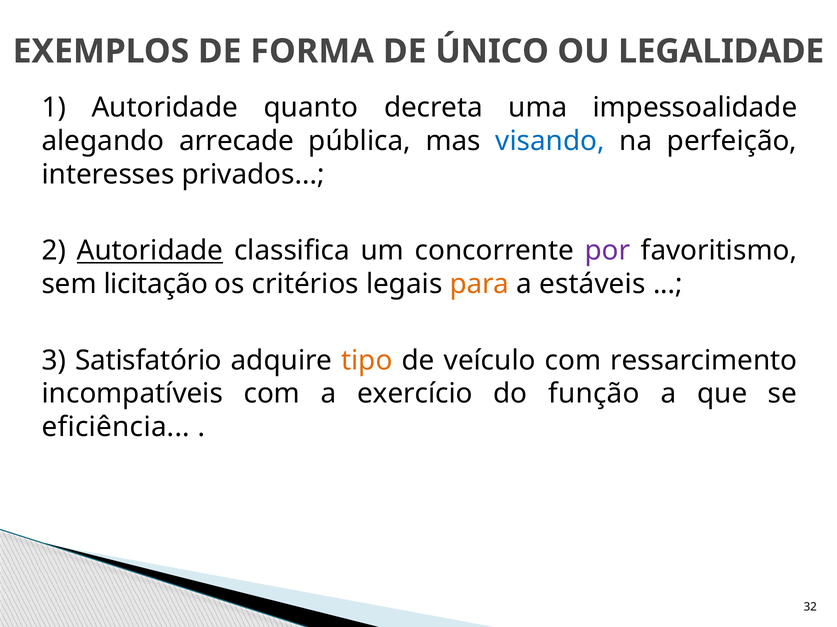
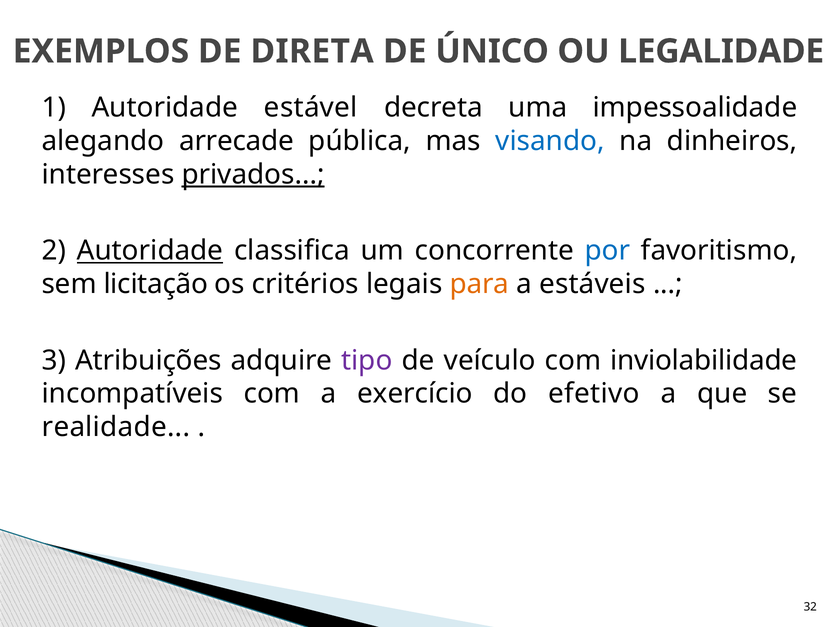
FORMA: FORMA -> DIRETA (312, 51)
quanto: quanto -> estável (311, 108)
perfeição: perfeição -> dinheiros (732, 141)
privados underline: none -> present (253, 175)
por colour: purple -> blue (607, 251)
Satisfatório: Satisfatório -> Atribuições (148, 361)
tipo colour: orange -> purple (367, 361)
ressarcimento: ressarcimento -> inviolabilidade (704, 361)
função: função -> efetivo (594, 394)
eficiência: eficiência -> realidade (116, 428)
